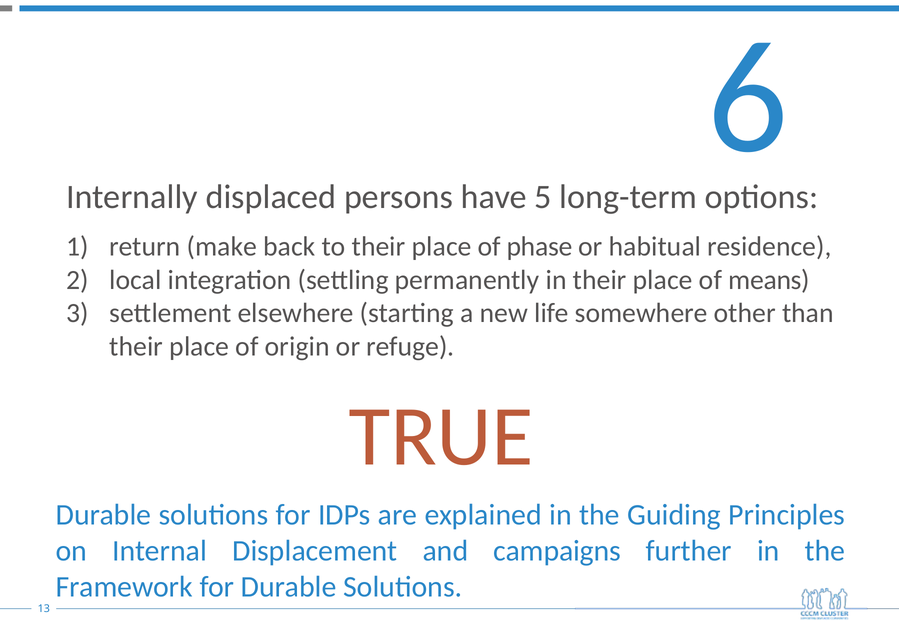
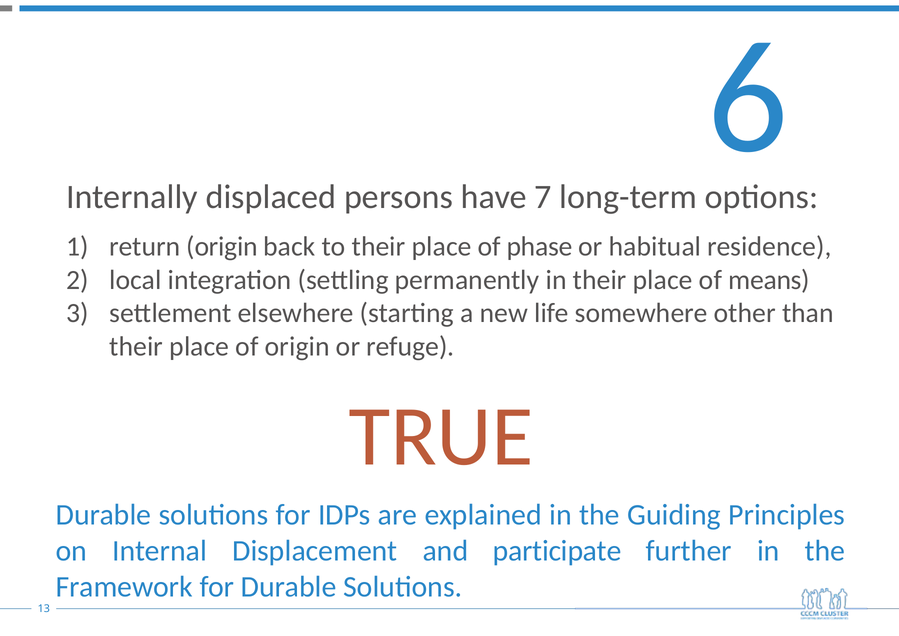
5: 5 -> 7 (543, 197)
return make: make -> origin (222, 247)
campaigns: campaigns -> participate (557, 551)
